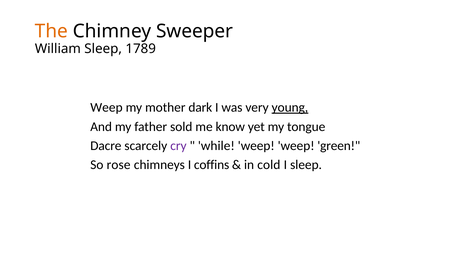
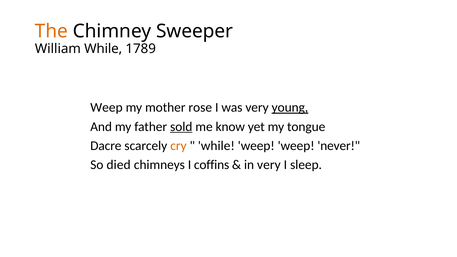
William Sleep: Sleep -> While (103, 49)
dark: dark -> rose (200, 108)
sold underline: none -> present (181, 127)
cry colour: purple -> orange (178, 146)
green: green -> never (339, 146)
rose: rose -> died (119, 165)
in cold: cold -> very (269, 165)
